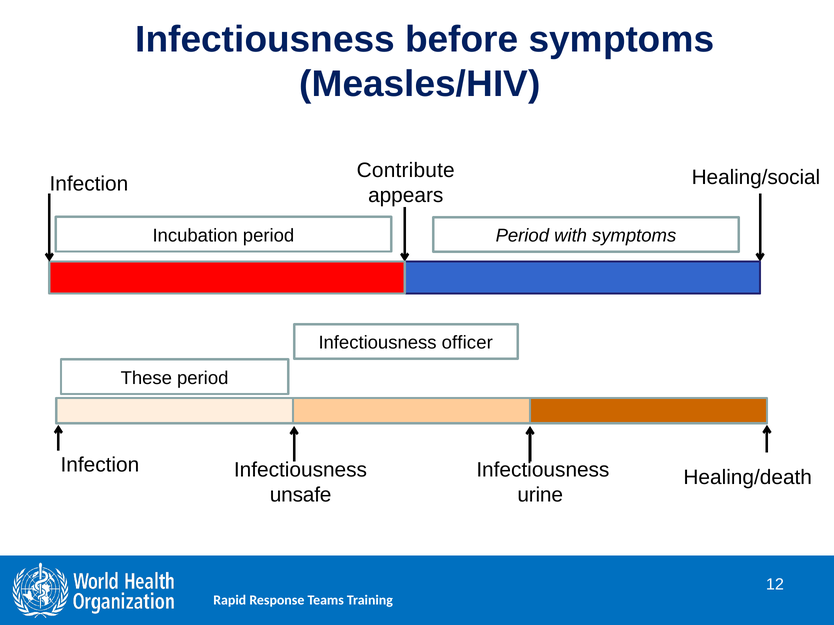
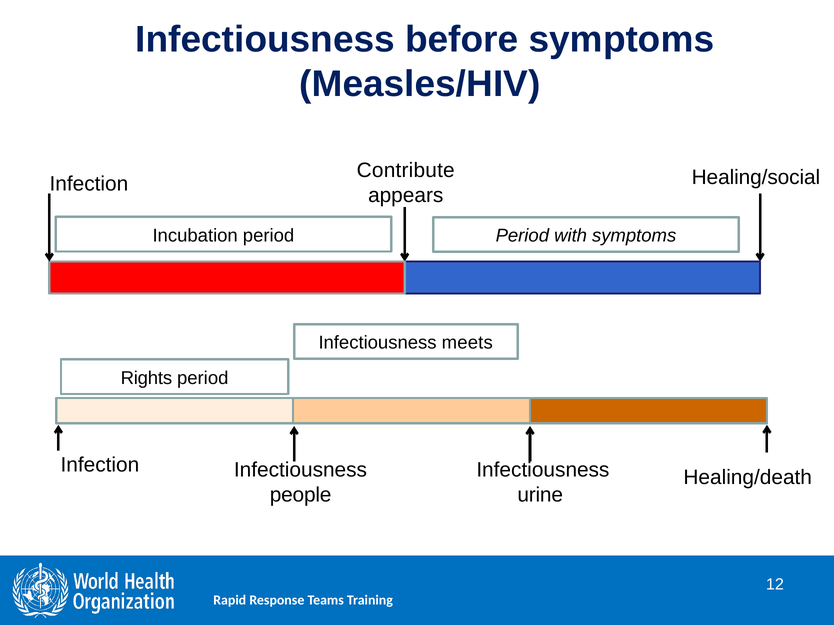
officer: officer -> meets (467, 343)
These: These -> Rights (146, 378)
unsafe: unsafe -> people (301, 495)
